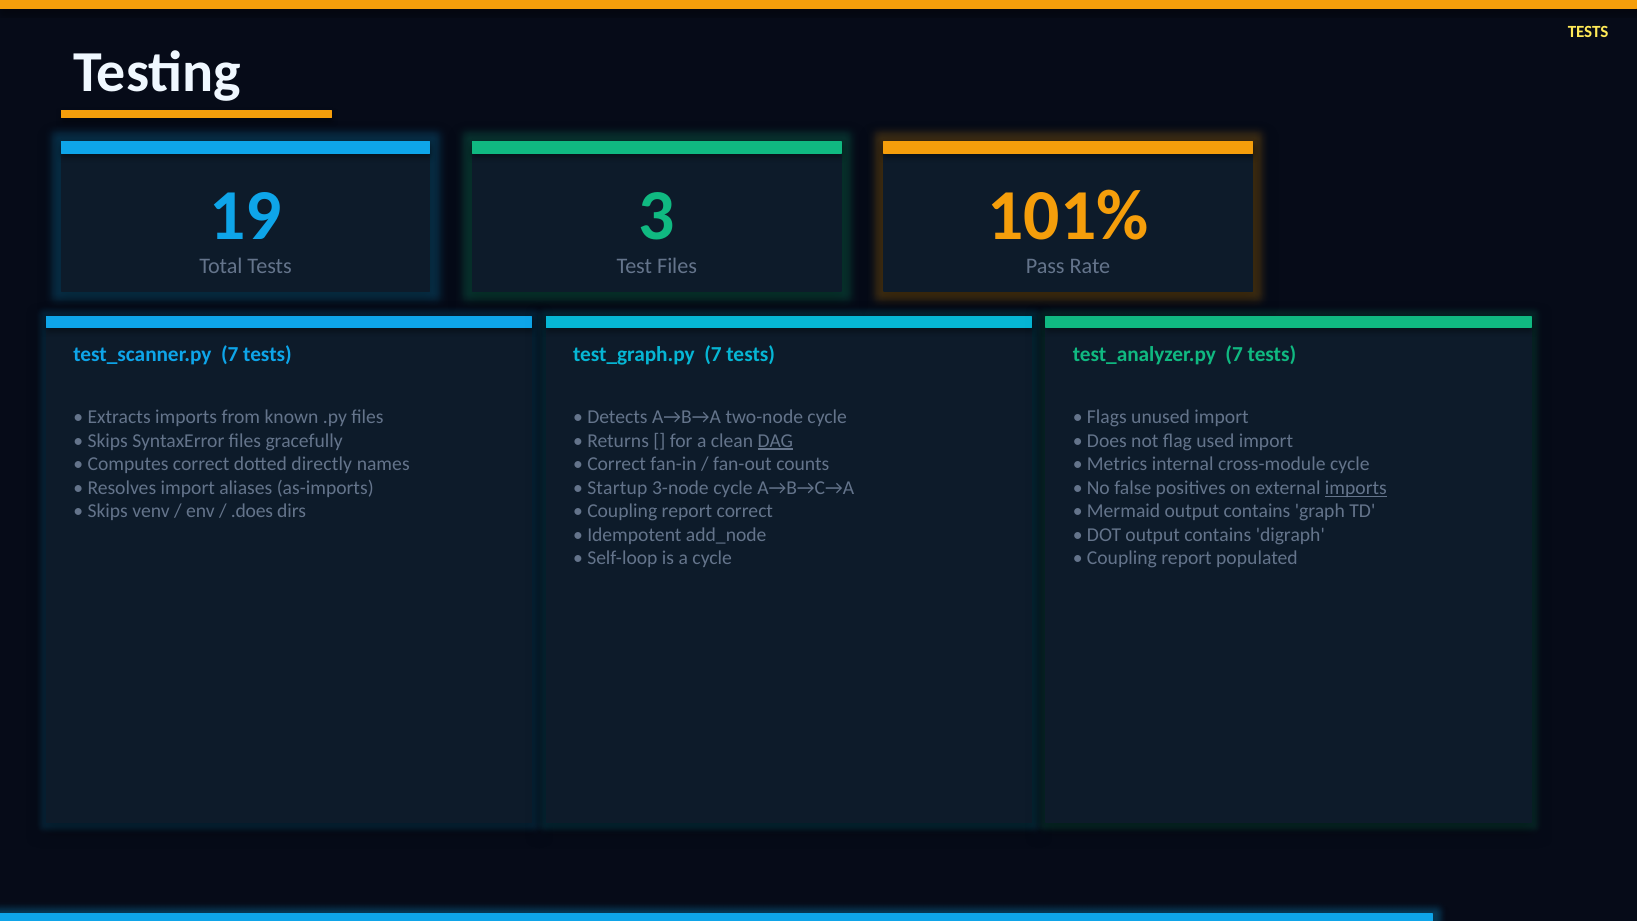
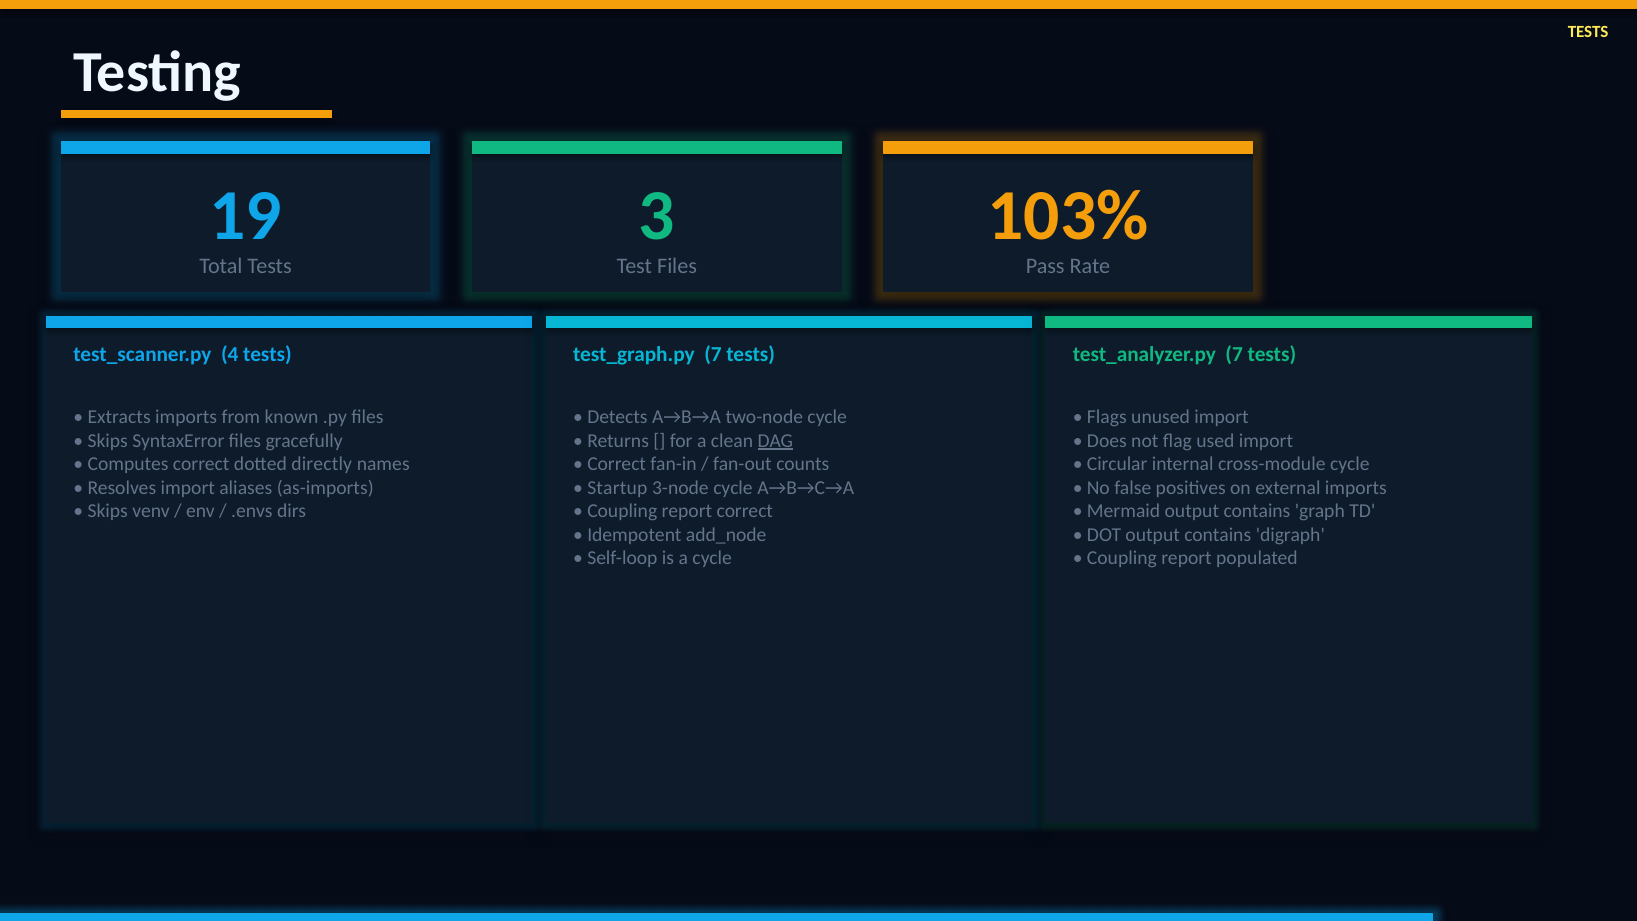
101%: 101% -> 103% (1068, 216)
test_scanner.py 7: 7 -> 4 (230, 354)
Metrics: Metrics -> Circular (1117, 464)
imports underline: present -> none (1356, 488)
.does: .does -> .envs (252, 511)
